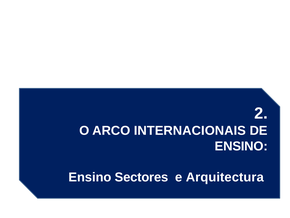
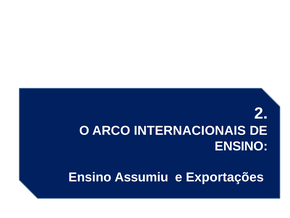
Sectores: Sectores -> Assumiu (142, 177)
Arquitectura: Arquitectura -> Exportações (225, 177)
